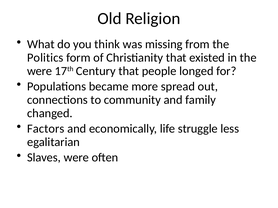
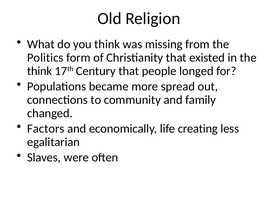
were: were -> think (40, 71)
struggle: struggle -> creating (198, 129)
